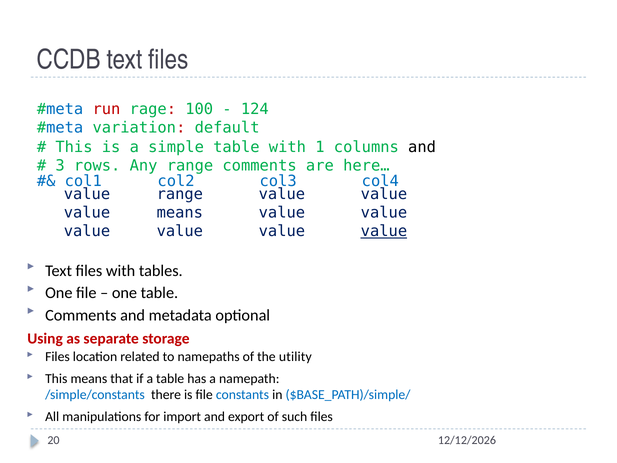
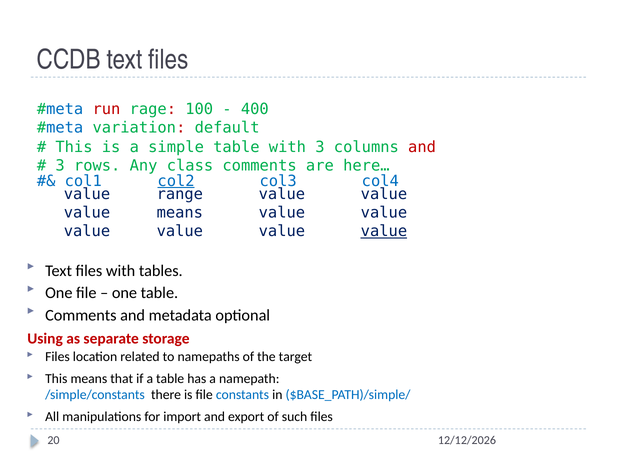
124: 124 -> 400 (255, 109)
with 1: 1 -> 3 (320, 147)
and colour: black -> red (422, 147)
Any range: range -> class (190, 166)
col2 underline: none -> present (176, 181)
utility: utility -> target (295, 357)
